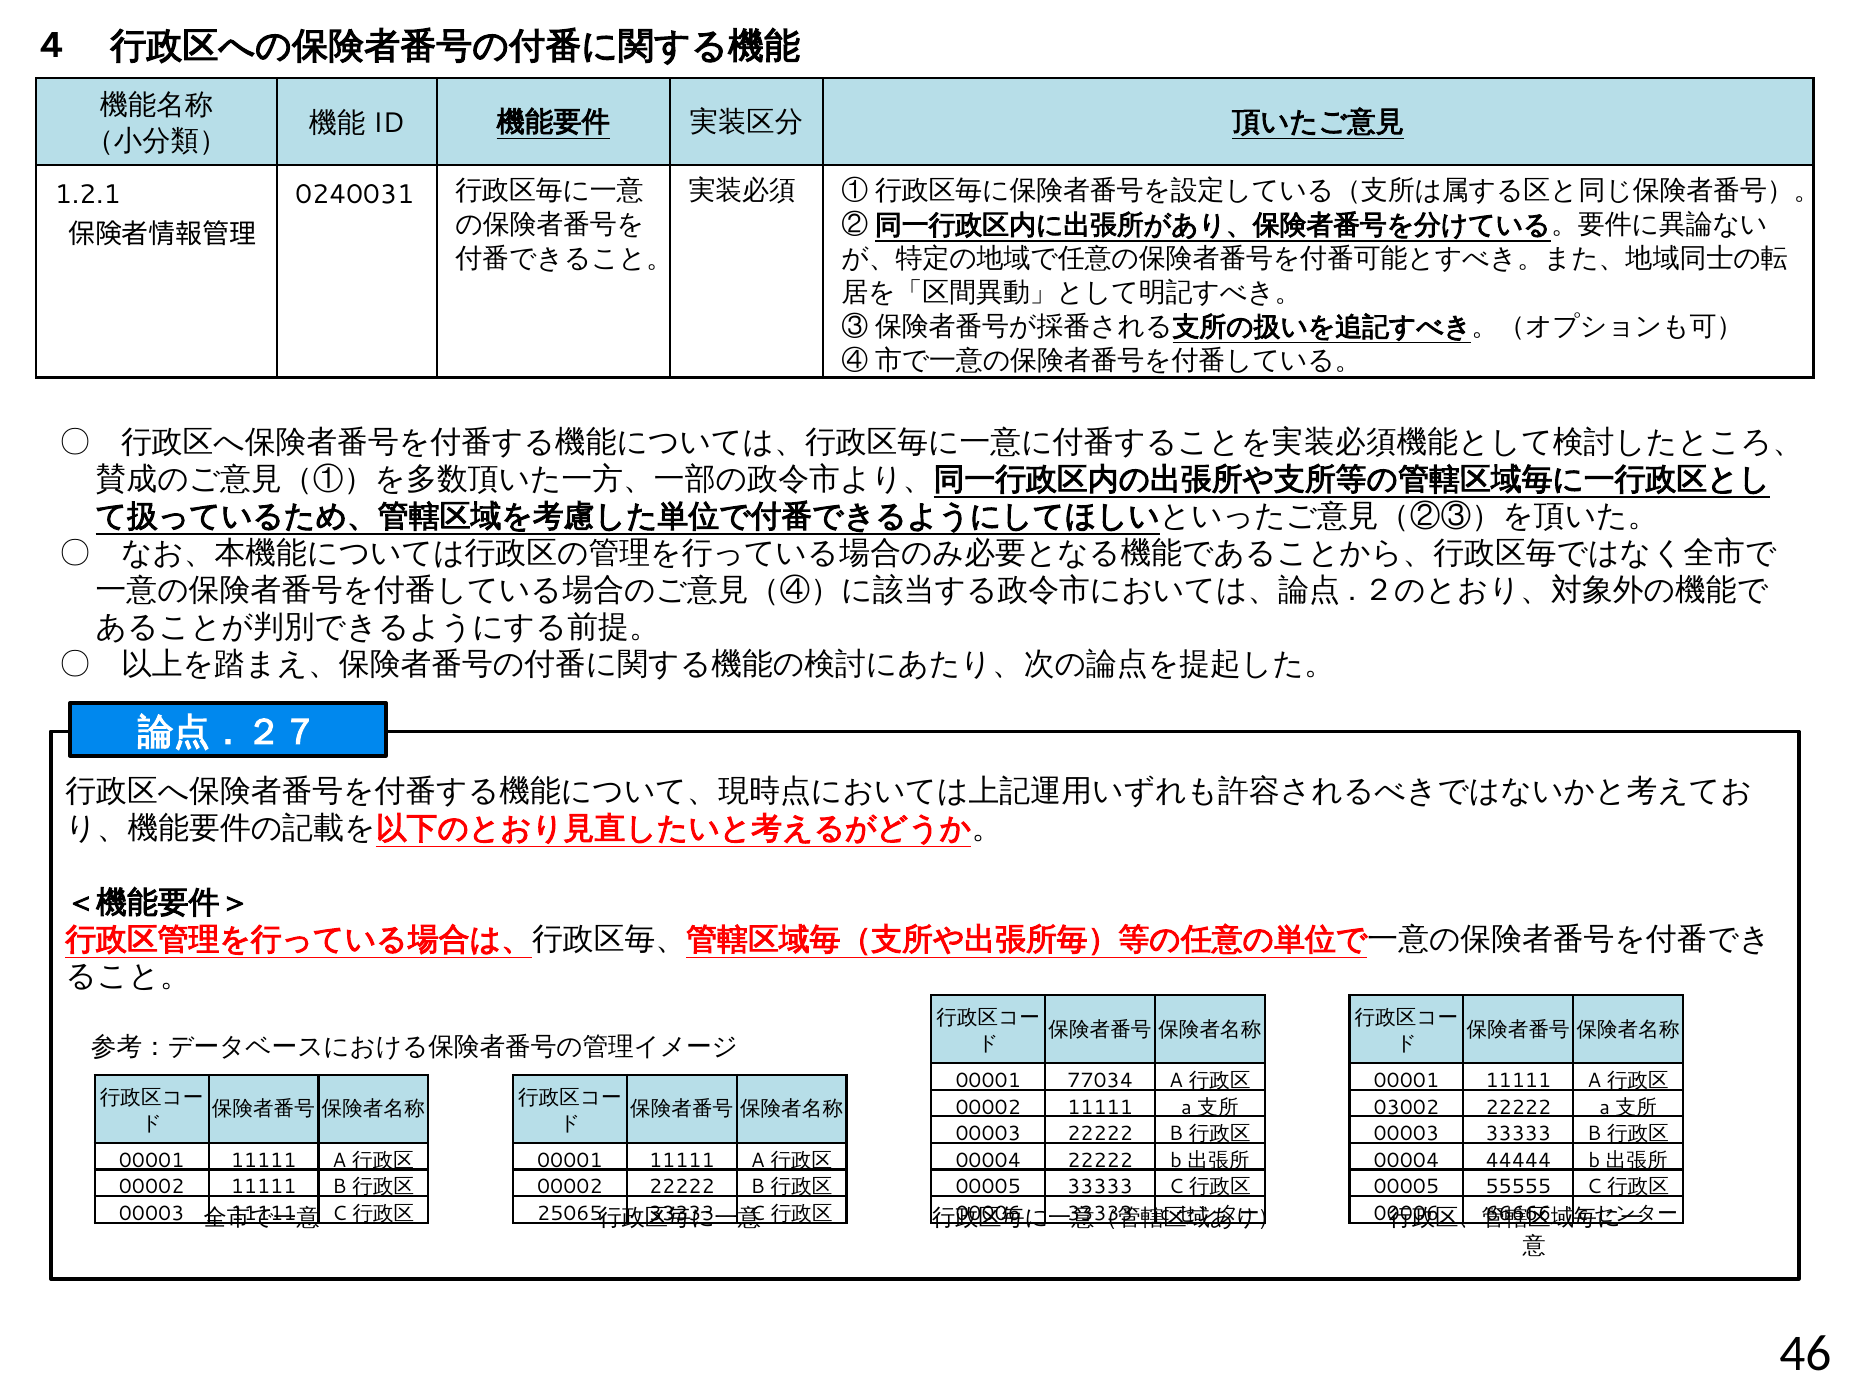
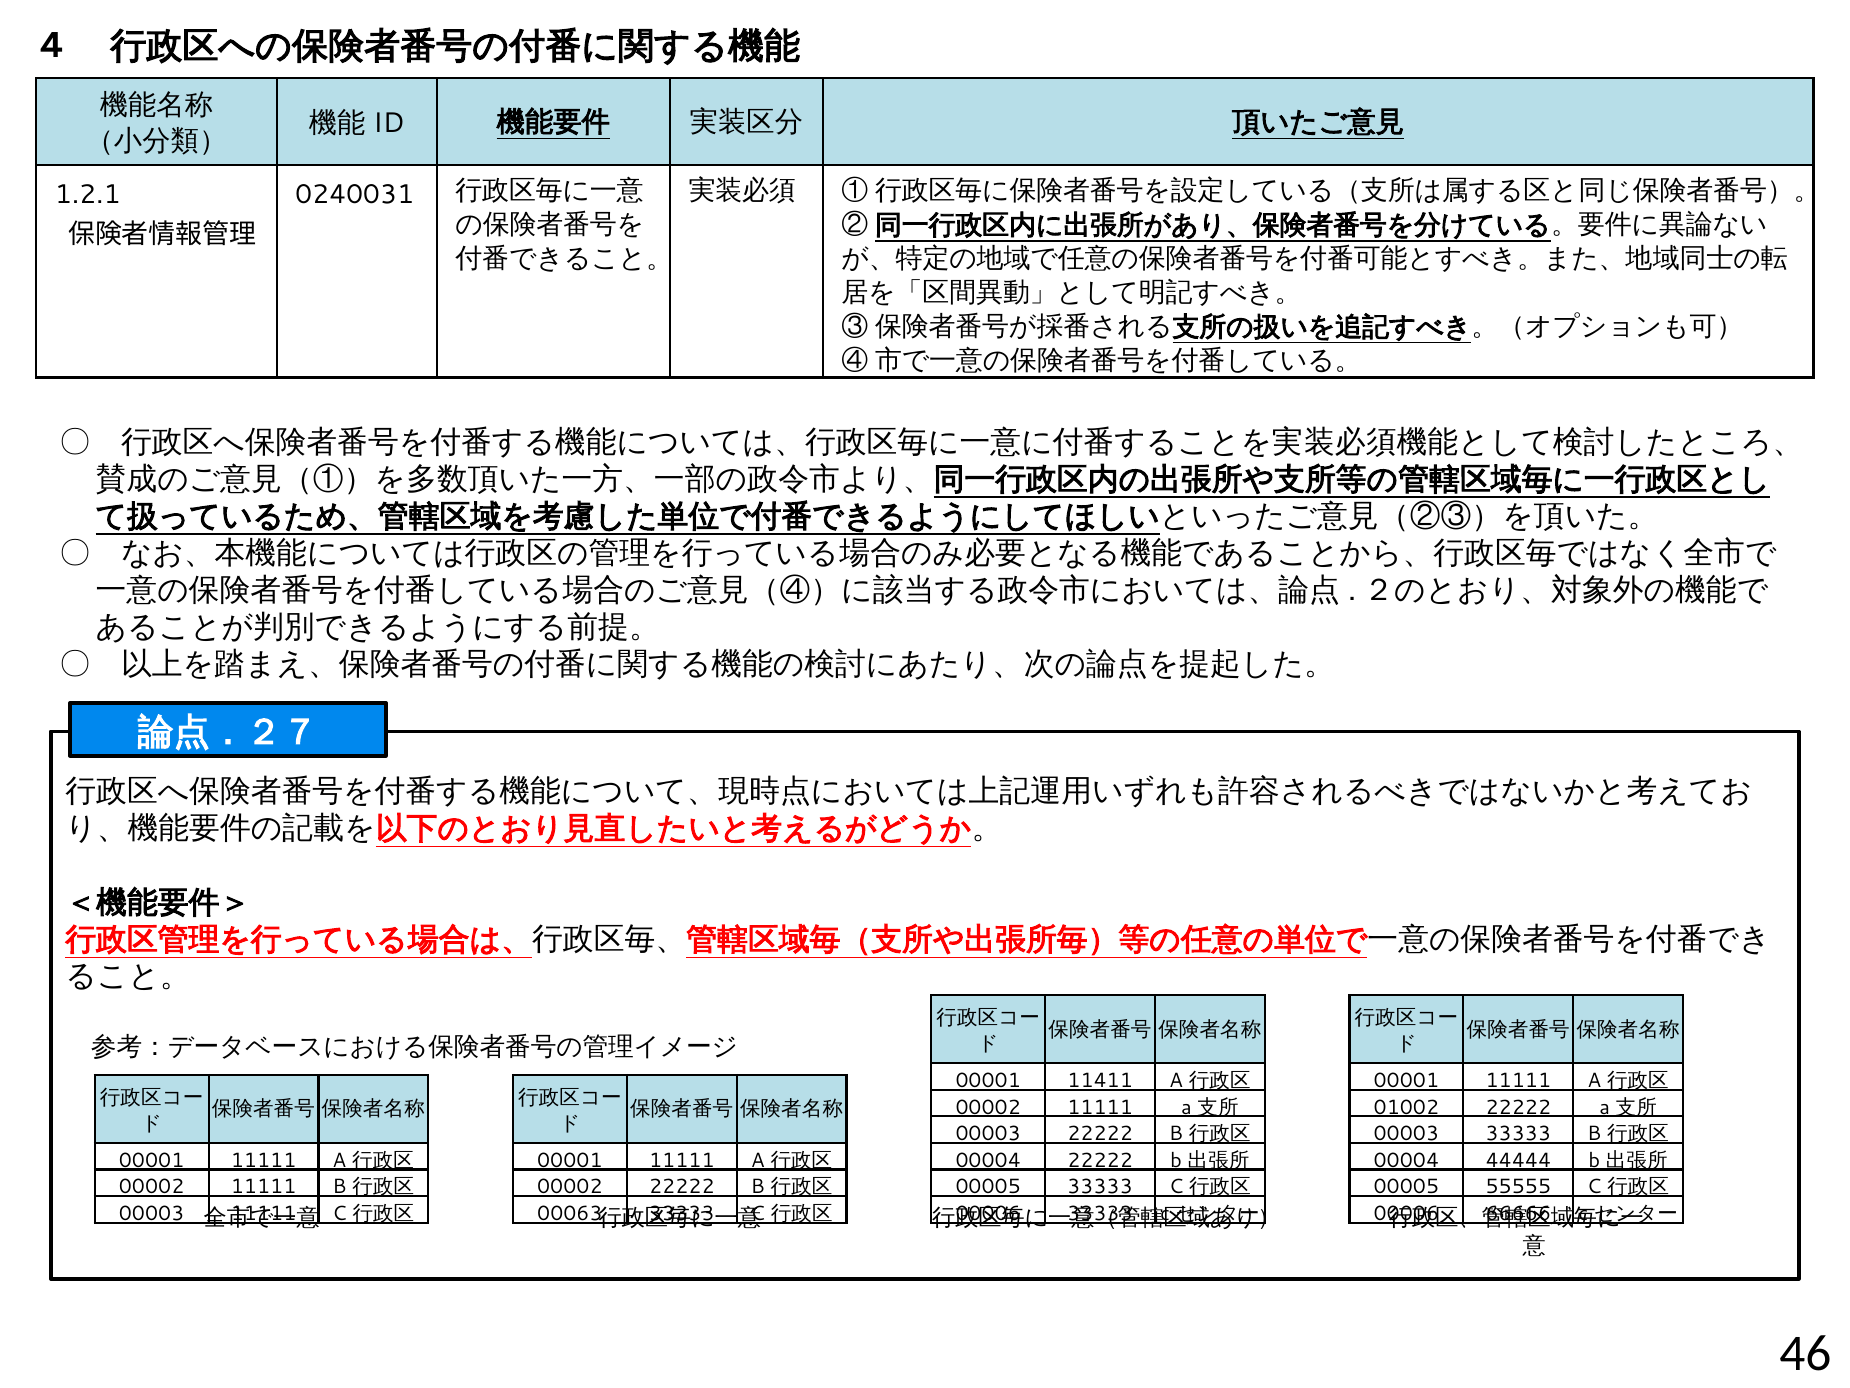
77034: 77034 -> 11411 (1100, 1080)
03002: 03002 -> 01002 (1406, 1107)
25065: 25065 -> 00063 (570, 1213)
